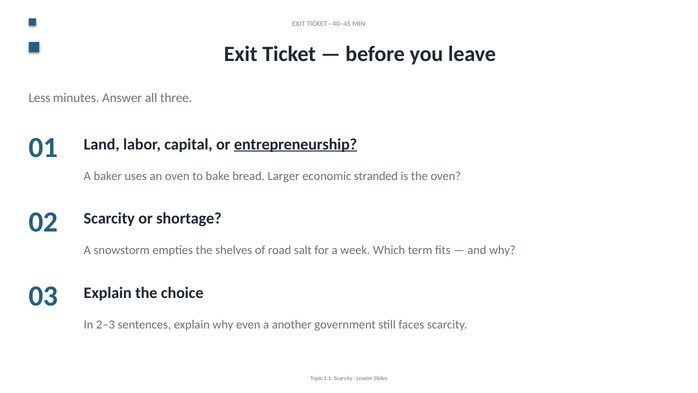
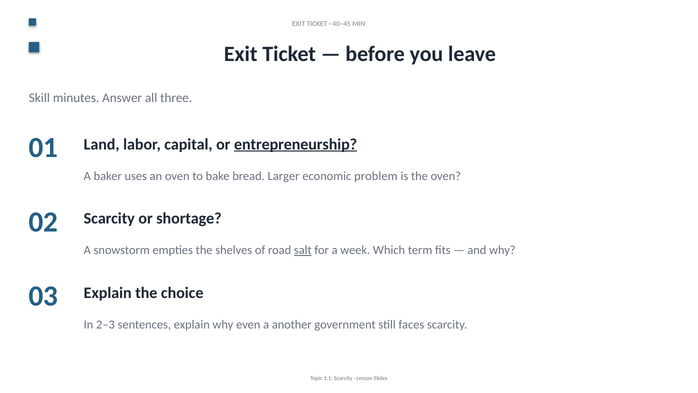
Less: Less -> Skill (39, 98)
stranded: stranded -> problem (376, 176)
salt underline: none -> present (303, 250)
